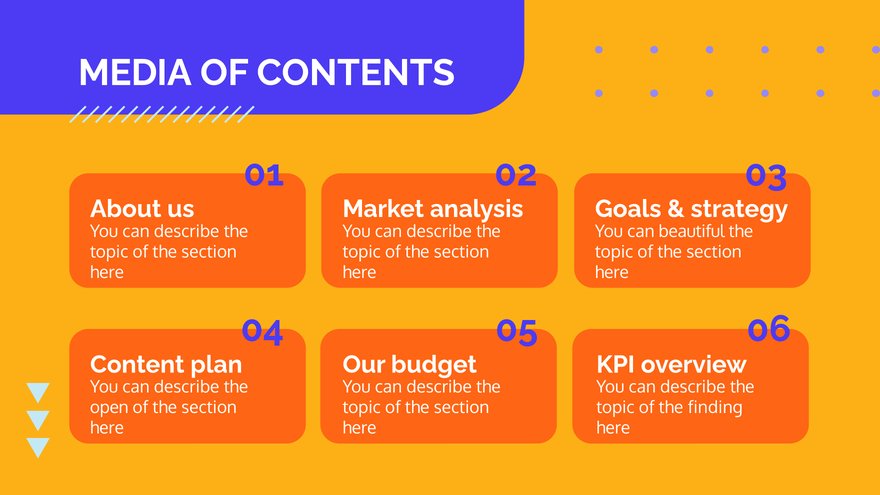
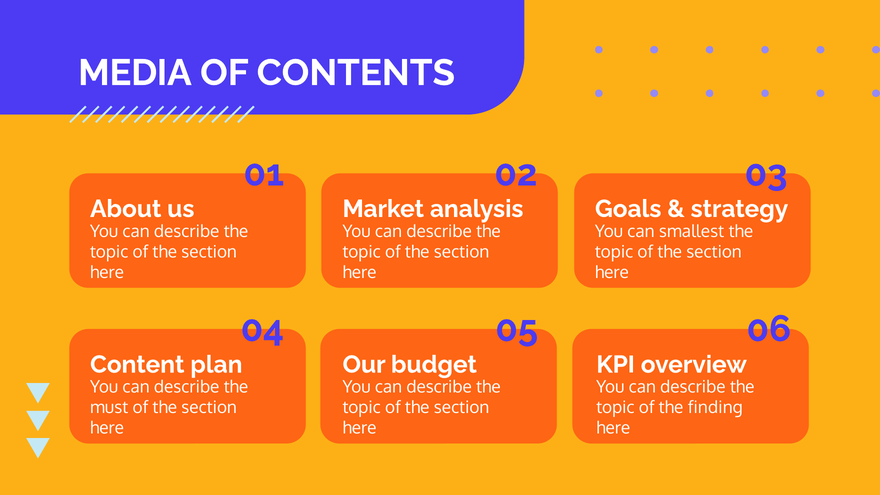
beautiful: beautiful -> smallest (692, 231)
open: open -> must (109, 408)
